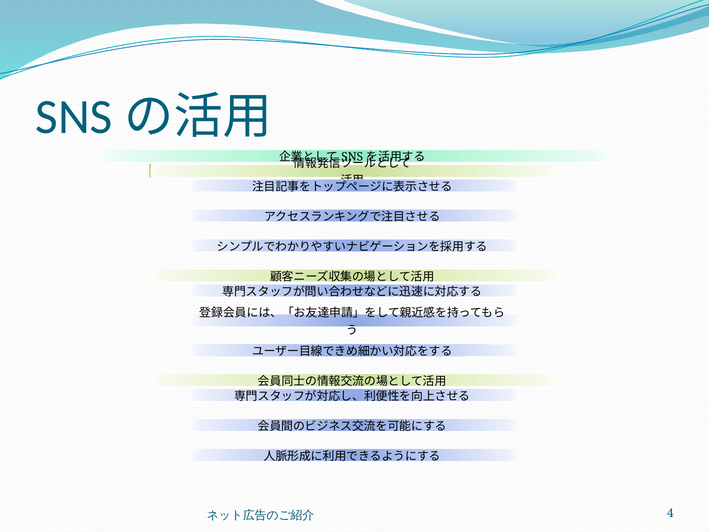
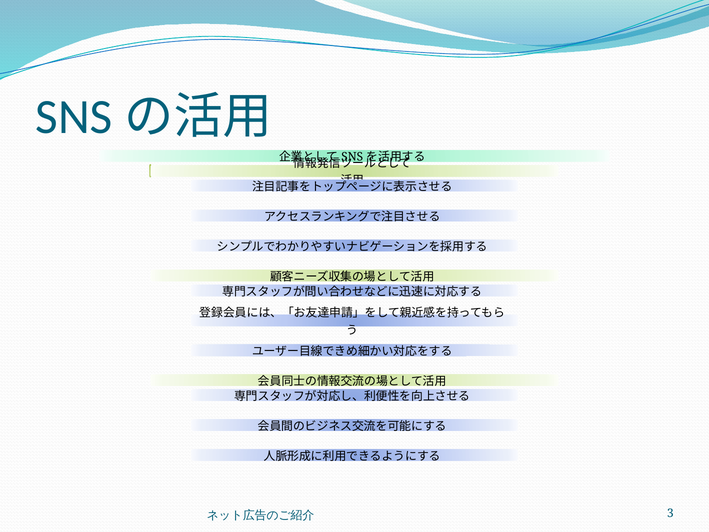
4: 4 -> 3 (670, 513)
